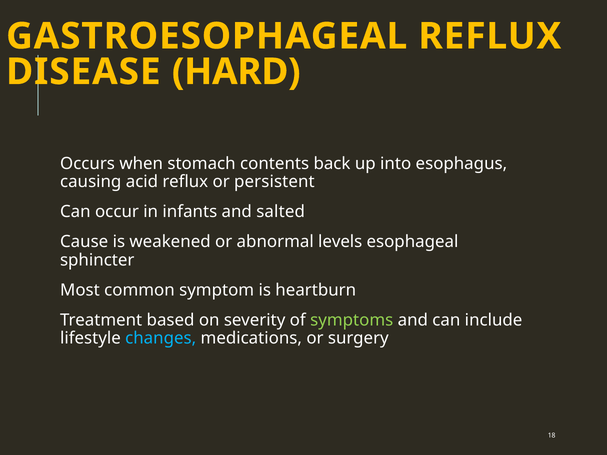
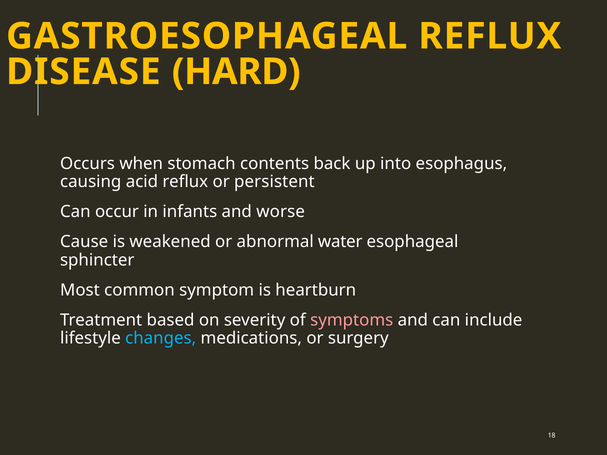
salted: salted -> worse (281, 212)
levels: levels -> water (340, 242)
symptoms colour: light green -> pink (352, 320)
